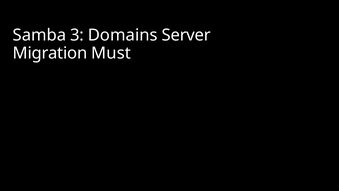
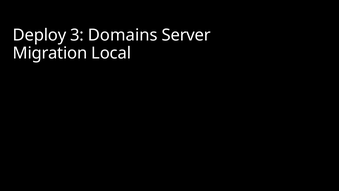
Samba: Samba -> Deploy (39, 35)
Must: Must -> Local (111, 53)
